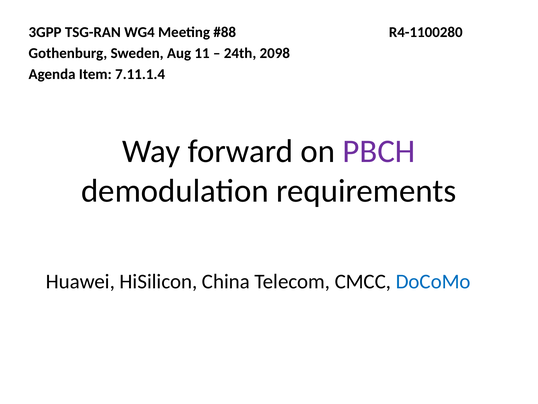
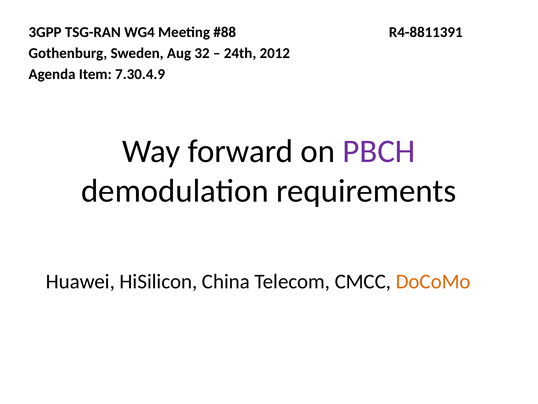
R4-1100280: R4-1100280 -> R4-8811391 (426, 32)
11: 11 -> 32 (202, 53)
2098: 2098 -> 2012 (275, 53)
7.11.1.4: 7.11.1.4 -> 7.30.4.9 (140, 74)
DoCoMo colour: blue -> orange (433, 281)
